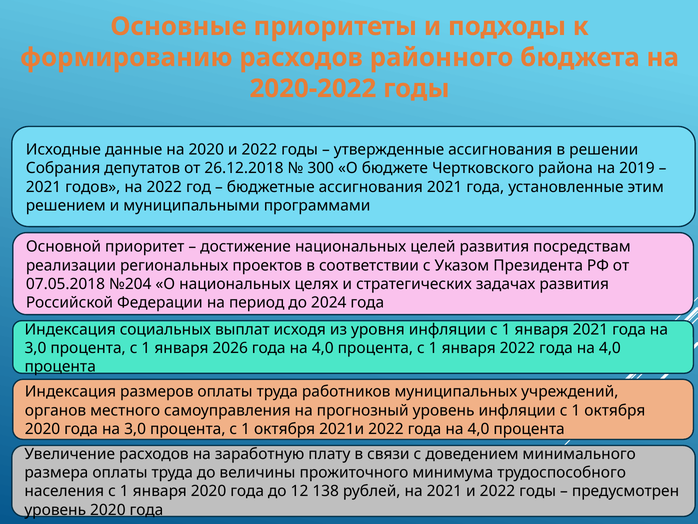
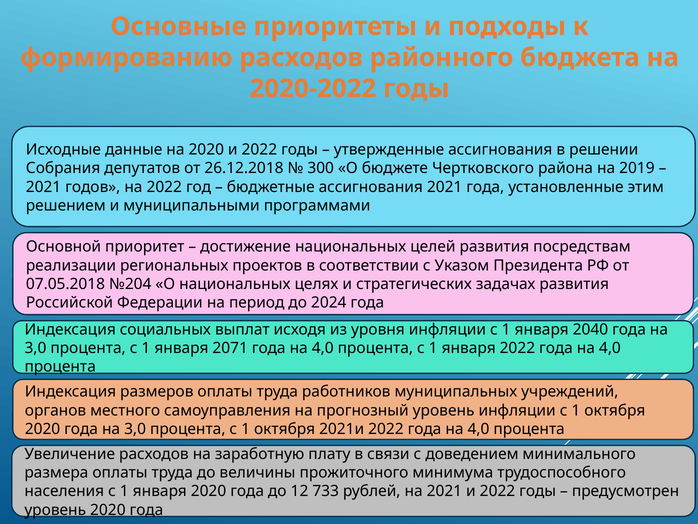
января 2021: 2021 -> 2040 (590, 329)
2026: 2026 -> 2071 (230, 348)
138: 138 -> 733 (326, 491)
